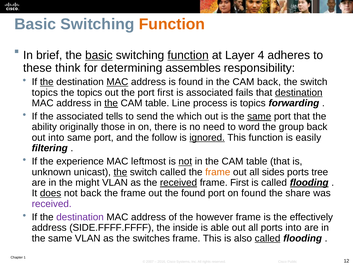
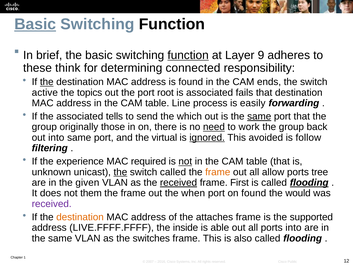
Basic underline: none -> present (35, 24)
Function colour: orange -> black (172, 24)
basic underline: present -> none (99, 55)
4: 4 -> 9 (261, 55)
assembles: assembles -> connected (193, 68)
MAC underline: present -> none (117, 82)
CAM back: back -> ends (269, 82)
topics: topics -> active (45, 92)
port first: first -> root (165, 92)
destination underline: present -> none (299, 92)
the underline: present -> none (111, 103)
is topics: topics -> easily (253, 103)
ability: ability -> group (44, 127)
need underline: none -> present (214, 127)
word: word -> work (249, 127)
follow: follow -> virtual (164, 137)
This function: function -> avoided (266, 137)
easily: easily -> follow (308, 137)
leftmost: leftmost -> required (149, 161)
sides: sides -> allow (273, 172)
might: might -> given (87, 182)
does underline: present -> none (51, 193)
not back: back -> them (91, 193)
the found: found -> when (193, 193)
share: share -> would (298, 193)
destination colour: purple -> orange (80, 217)
however: however -> attaches (215, 217)
effectively: effectively -> supported (311, 217)
SIDE.FFFF.FFFF: SIDE.FFFF.FFFF -> LIVE.FFFF.FFFF (112, 227)
called underline: present -> none (268, 238)
